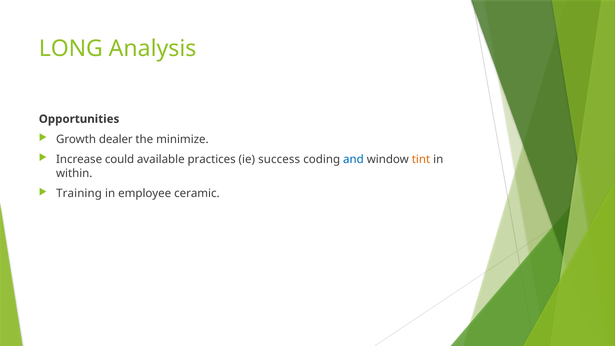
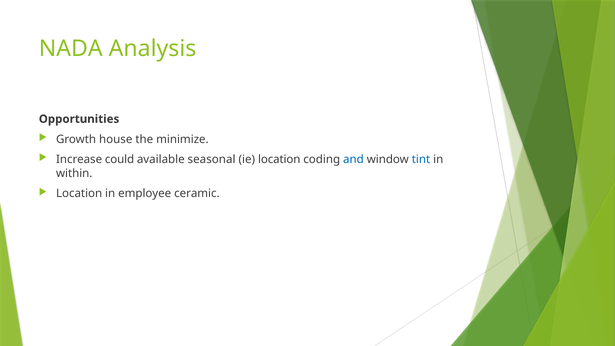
LONG: LONG -> NADA (71, 49)
dealer: dealer -> house (116, 139)
practices: practices -> seasonal (212, 160)
ie success: success -> location (279, 160)
tint colour: orange -> blue (421, 160)
Training: Training -> Location (79, 194)
